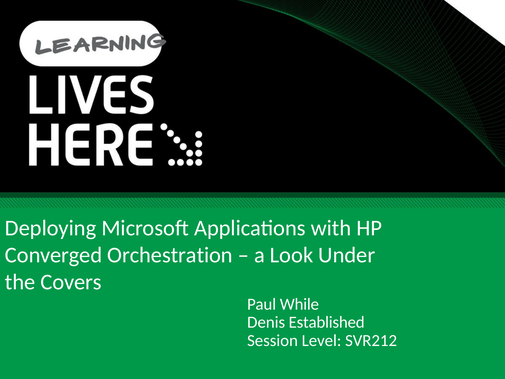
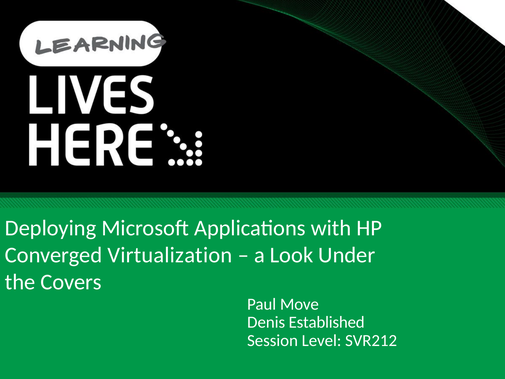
Orchestration: Orchestration -> Virtualization (170, 255)
While: While -> Move (299, 304)
